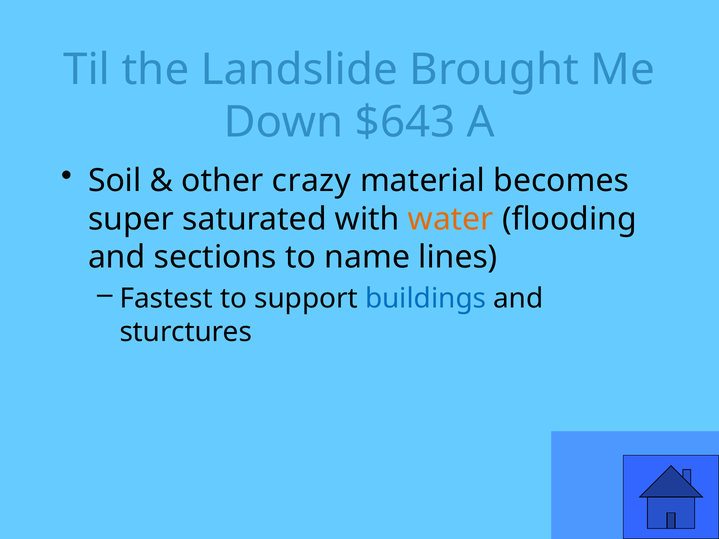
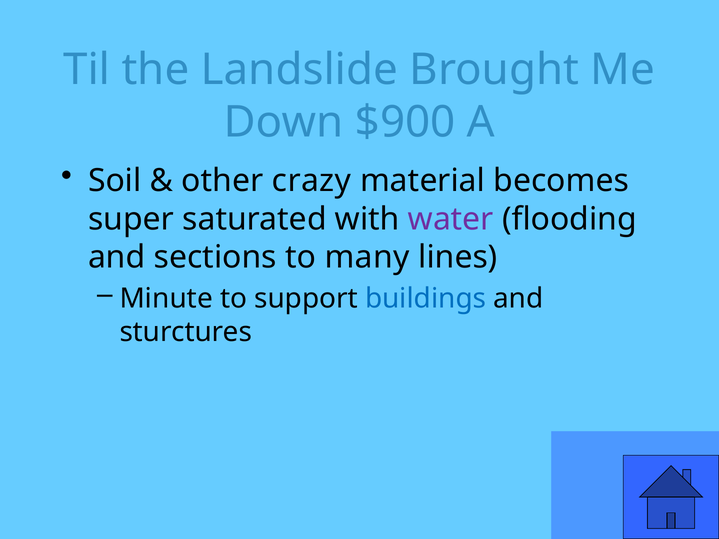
$643: $643 -> $900 (405, 122)
water colour: orange -> purple (451, 219)
name: name -> many (367, 257)
Fastest: Fastest -> Minute (166, 299)
